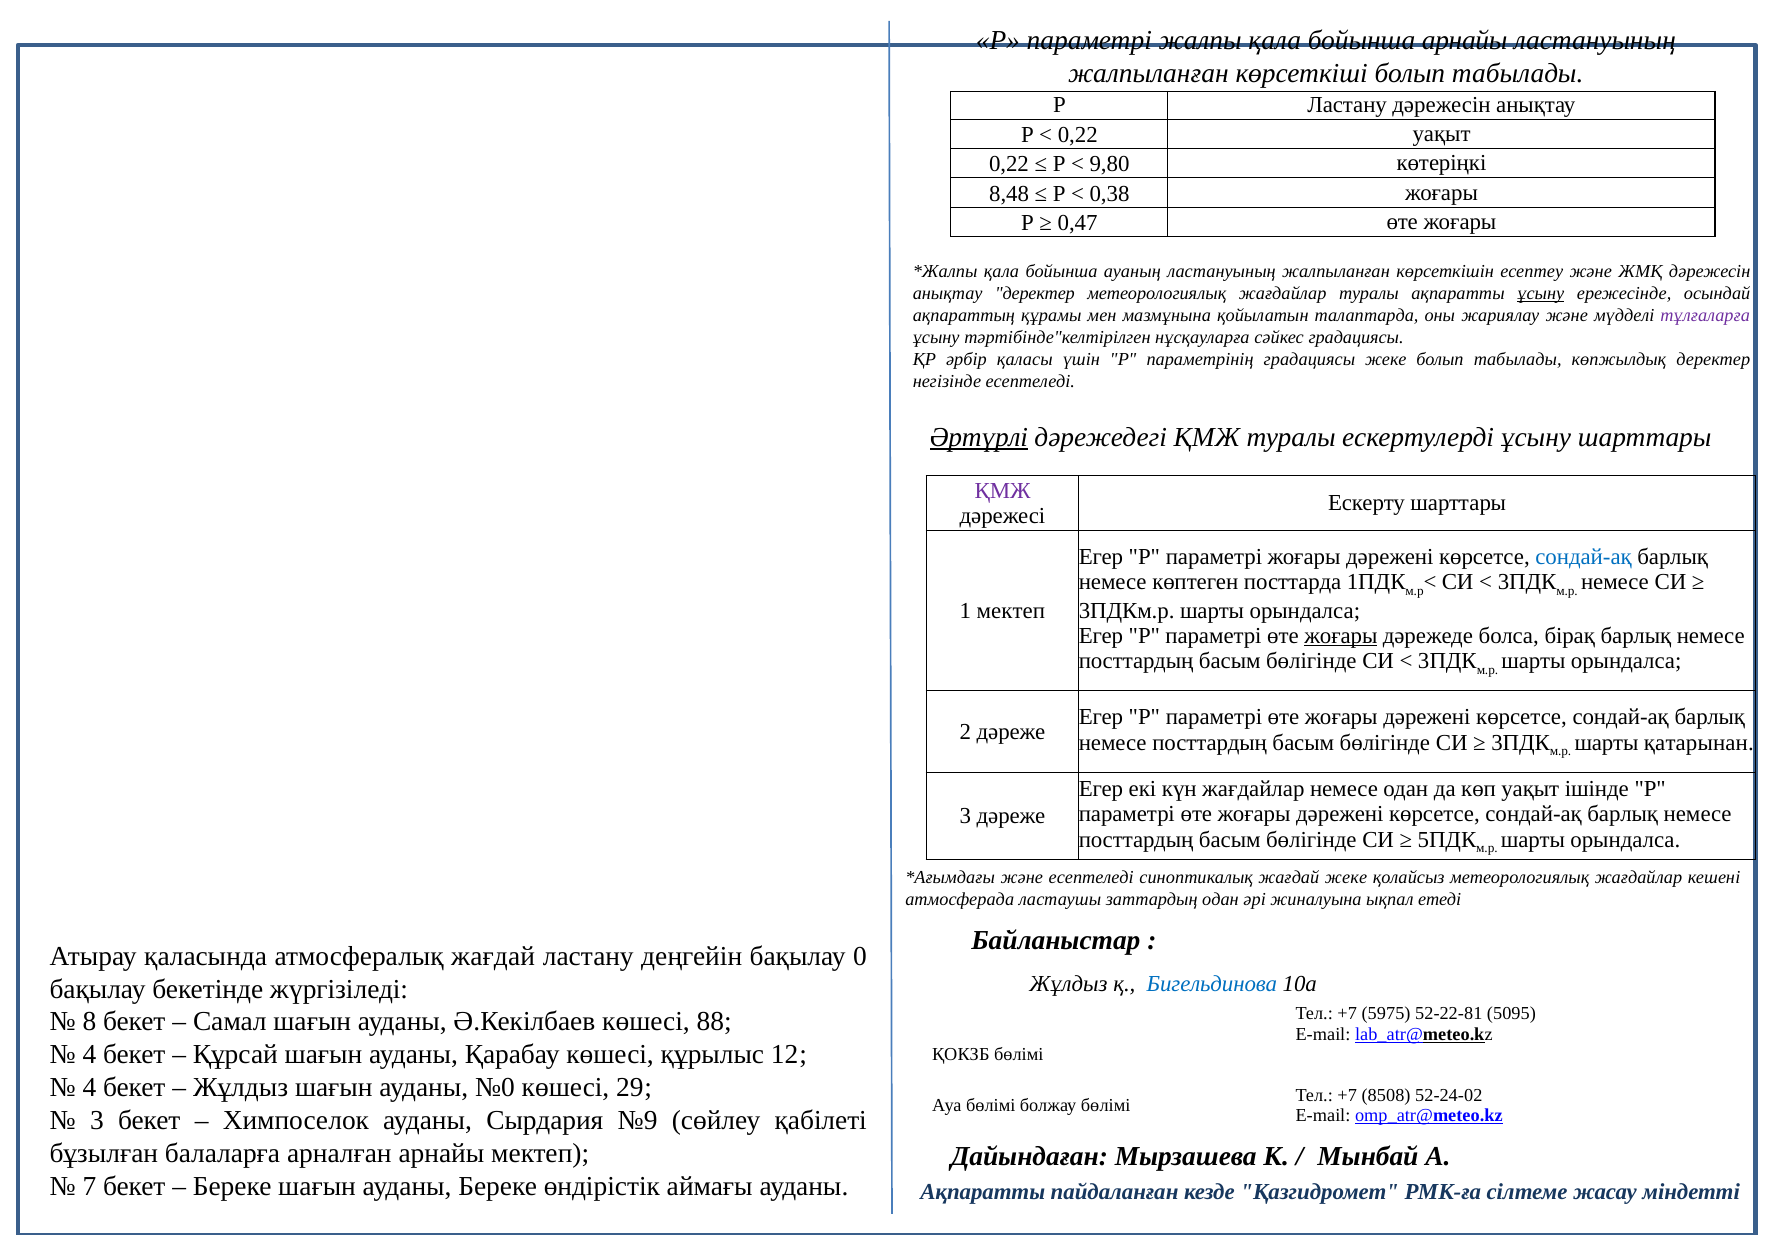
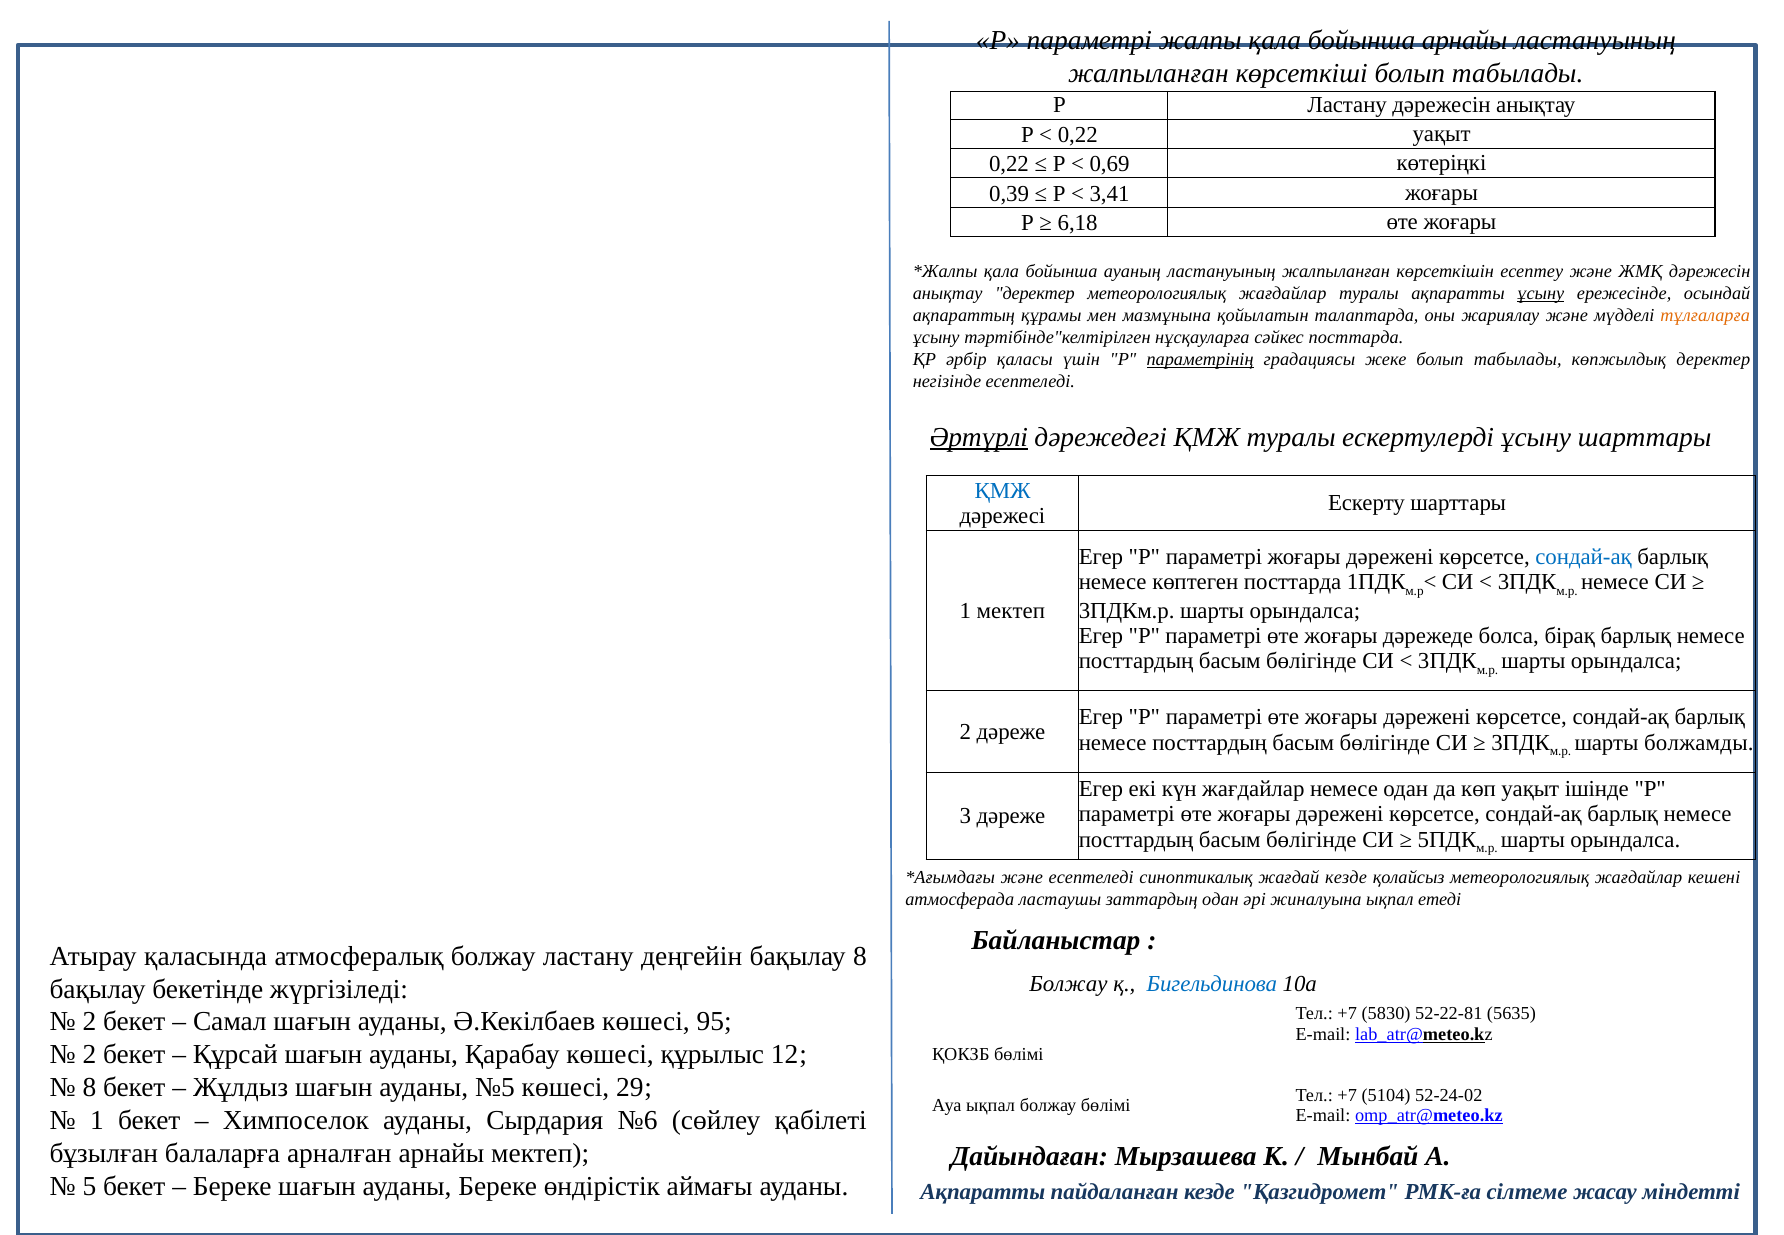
9,80: 9,80 -> 0,69 (1110, 164)
8,48: 8,48 -> 0,39 (1009, 194)
0,38: 0,38 -> 3,41 (1110, 194)
0,47: 0,47 -> 6,18 (1078, 223)
тұлғаларға colour: purple -> orange (1705, 315)
сәйкес градациясы: градациясы -> посттарда (1356, 337)
параметрінің underline: none -> present (1200, 359)
ҚМЖ colour: purple -> blue (1003, 491)
жоғары underline: present -> none (1341, 636)
қатарынан: қатарынан -> болжамды (1699, 743)
жағдай жеке: жеке -> кезде (1346, 878)
атмосфералық жағдай: жағдай -> болжау (493, 956)
бақылау 0: 0 -> 8 (860, 956)
Жұлдыз: Жұлдыз -> Болжау (1068, 984)
5975: 5975 -> 5830 (1386, 1014)
5095: 5095 -> 5635 (1511, 1014)
8: 8 -> 2 (89, 1022)
88: 88 -> 95 (714, 1022)
4: 4 -> 2 (89, 1055)
4: 4 -> 8 (89, 1088)
№0: №0 -> №5 (495, 1088)
8508: 8508 -> 5104 (1386, 1095)
Ауа бөлімі: бөлімі -> ықпал (991, 1106)
3: 3 -> 1 (97, 1121)
№9: №9 -> №6 (638, 1121)
7: 7 -> 5 (89, 1187)
